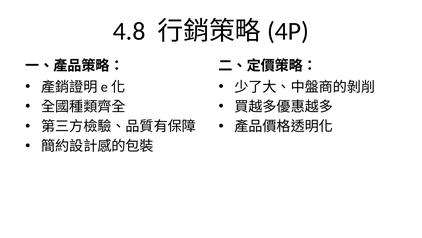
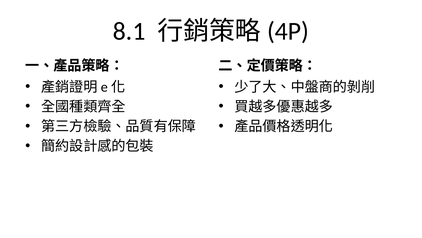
4.8: 4.8 -> 8.1 (129, 31)
